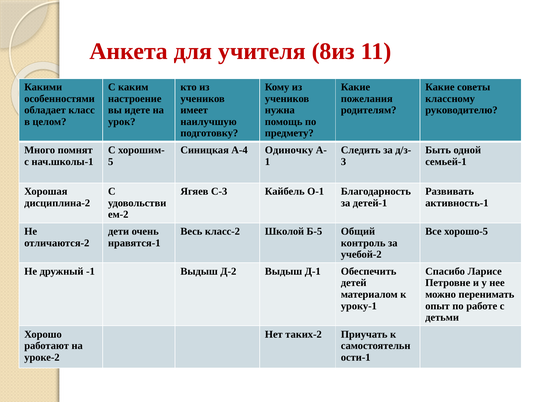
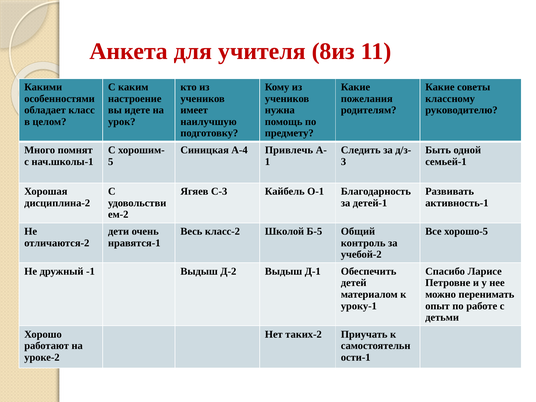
Одиночку: Одиночку -> Привлечь (289, 150)
